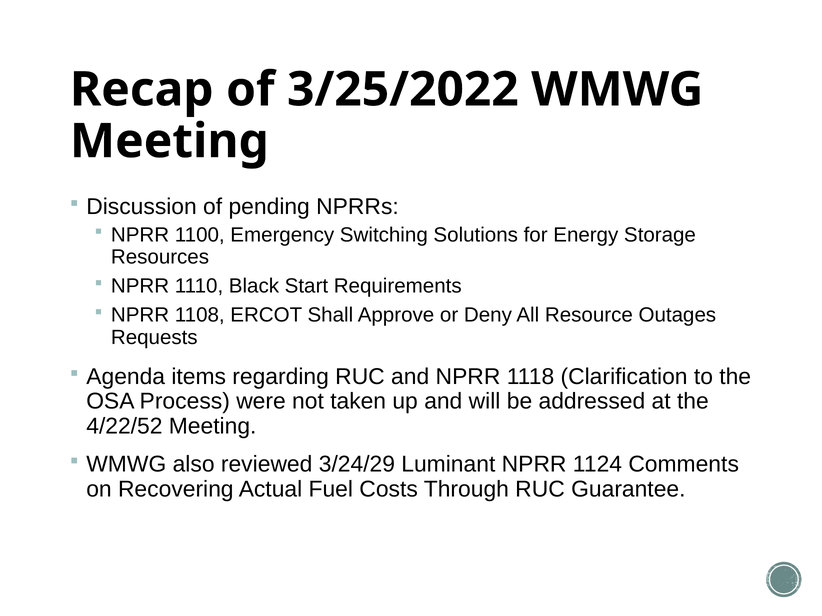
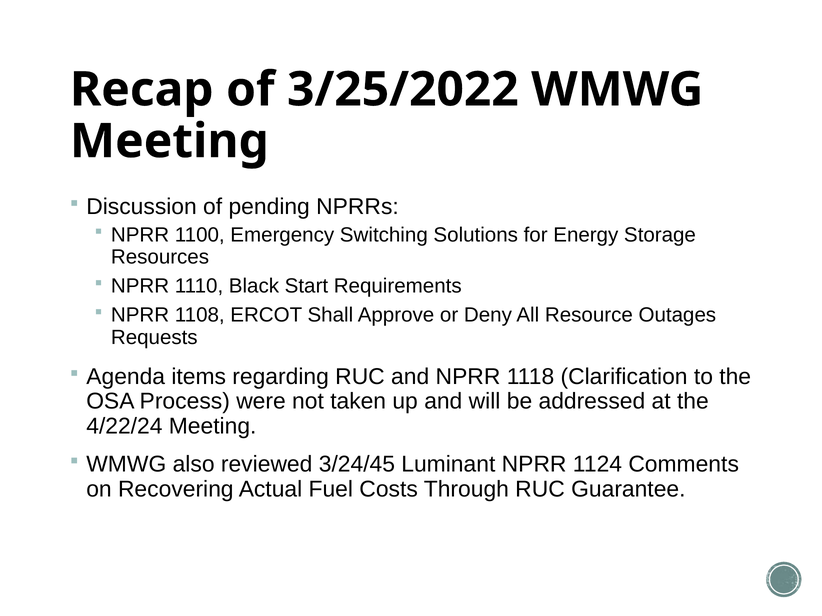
4/22/52: 4/22/52 -> 4/22/24 (124, 426)
3/24/29: 3/24/29 -> 3/24/45 (357, 465)
